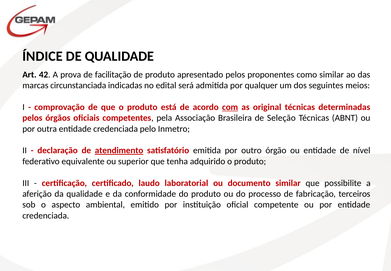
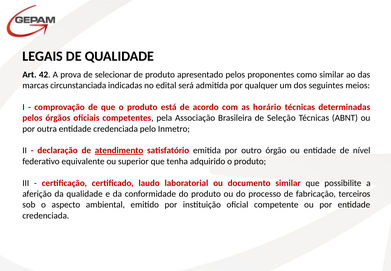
ÍNDICE: ÍNDICE -> LEGAIS (43, 56)
facilitação: facilitação -> selecionar (113, 75)
com underline: present -> none (230, 107)
original: original -> horário (267, 107)
